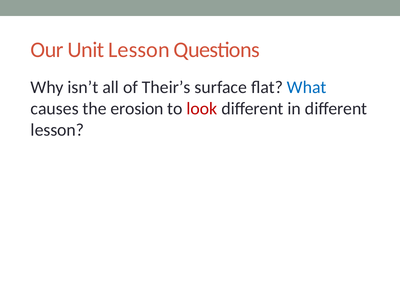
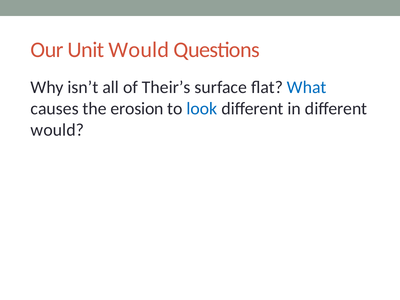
Unit Lesson: Lesson -> Would (139, 50)
look colour: red -> blue (202, 109)
lesson: lesson -> would (57, 130)
